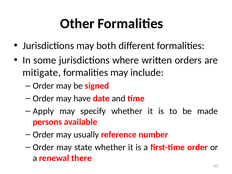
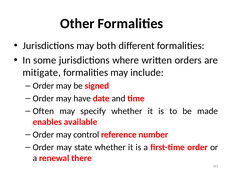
Apply: Apply -> Often (43, 111)
persons: persons -> enables (47, 122)
usually: usually -> control (86, 135)
